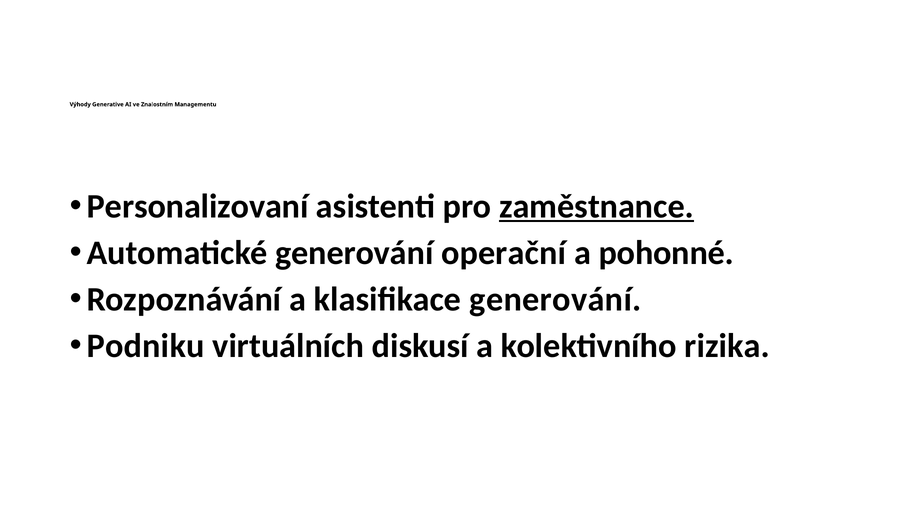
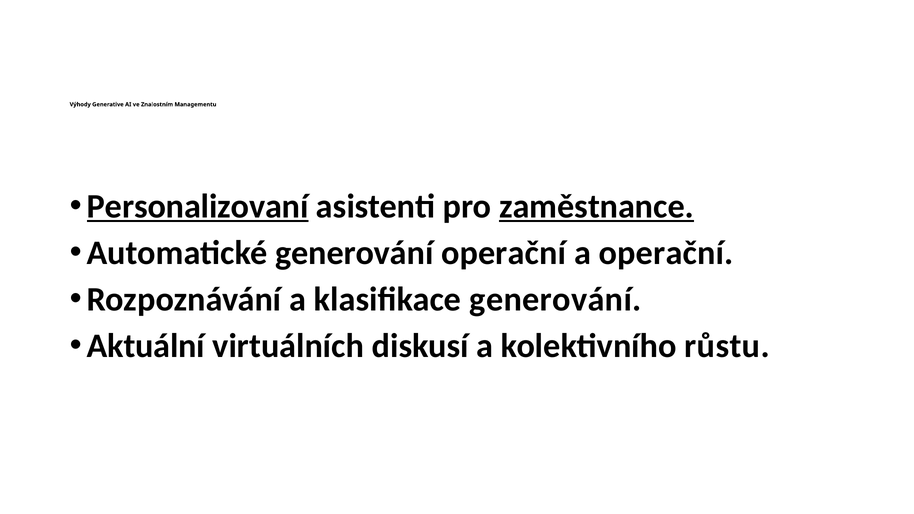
Personalizovaní underline: none -> present (198, 206)
a pohonné: pohonné -> operační (666, 253)
Podniku: Podniku -> Aktuální (146, 346)
rizika: rizika -> růstu (727, 346)
